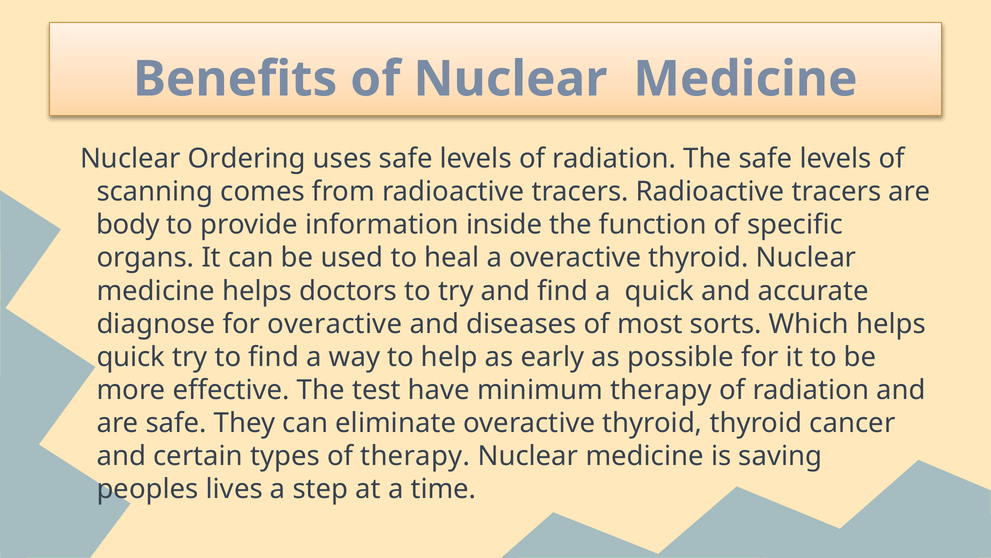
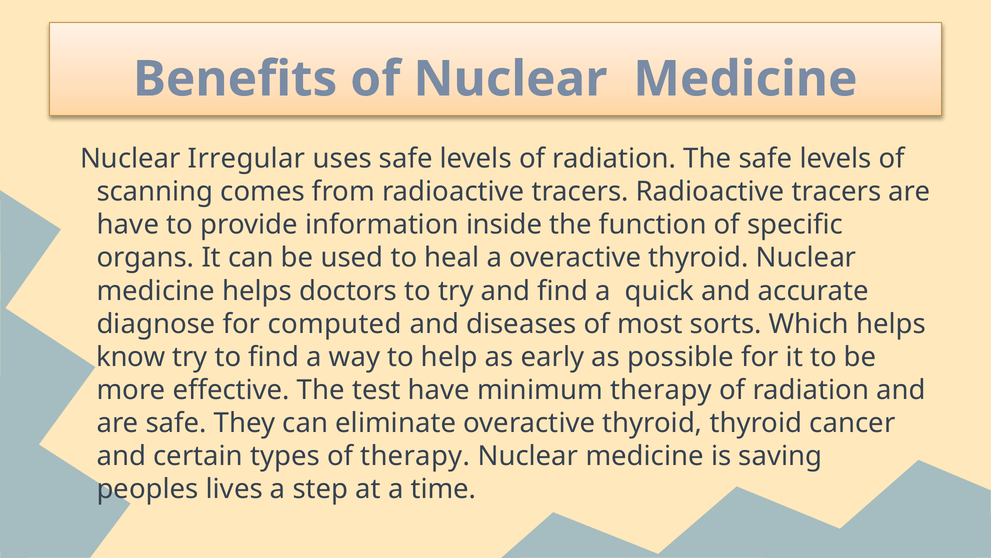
Ordering: Ordering -> Irregular (247, 158)
body: body -> have (128, 225)
for overactive: overactive -> computed (335, 324)
quick: quick -> know (131, 357)
